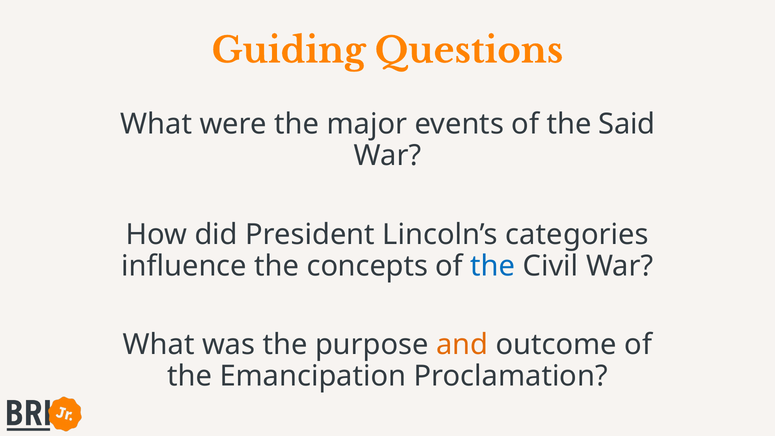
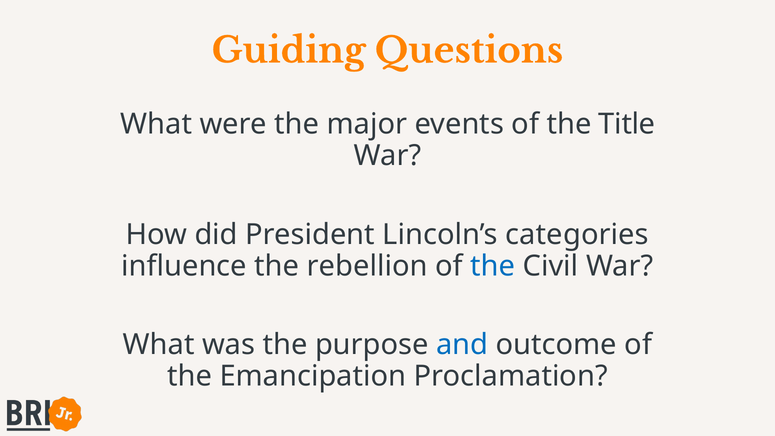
Said: Said -> Title (627, 124)
concepts: concepts -> rebellion (367, 266)
and colour: orange -> blue (462, 345)
